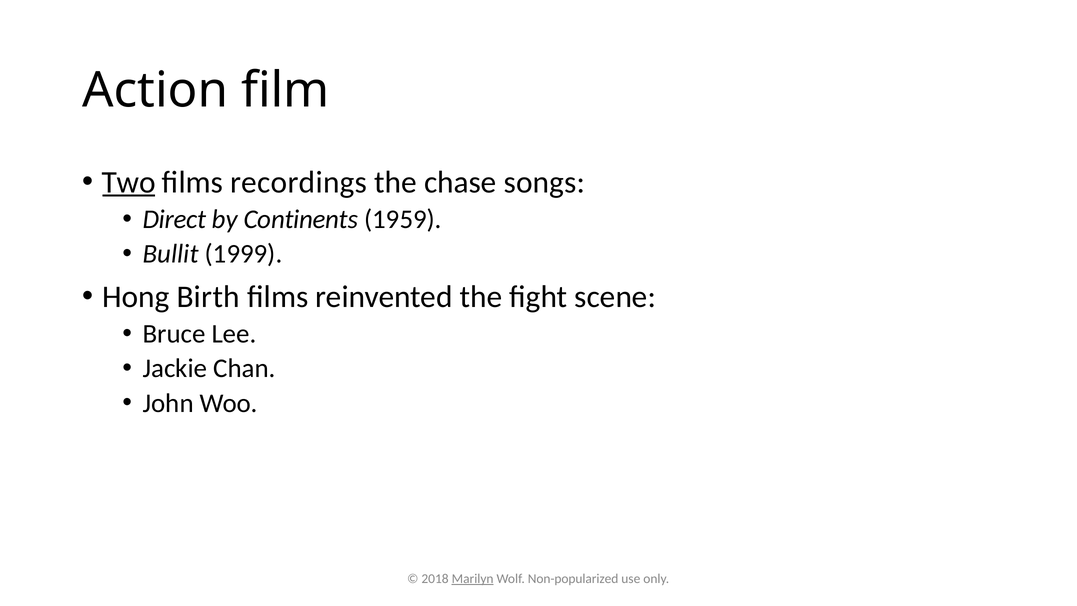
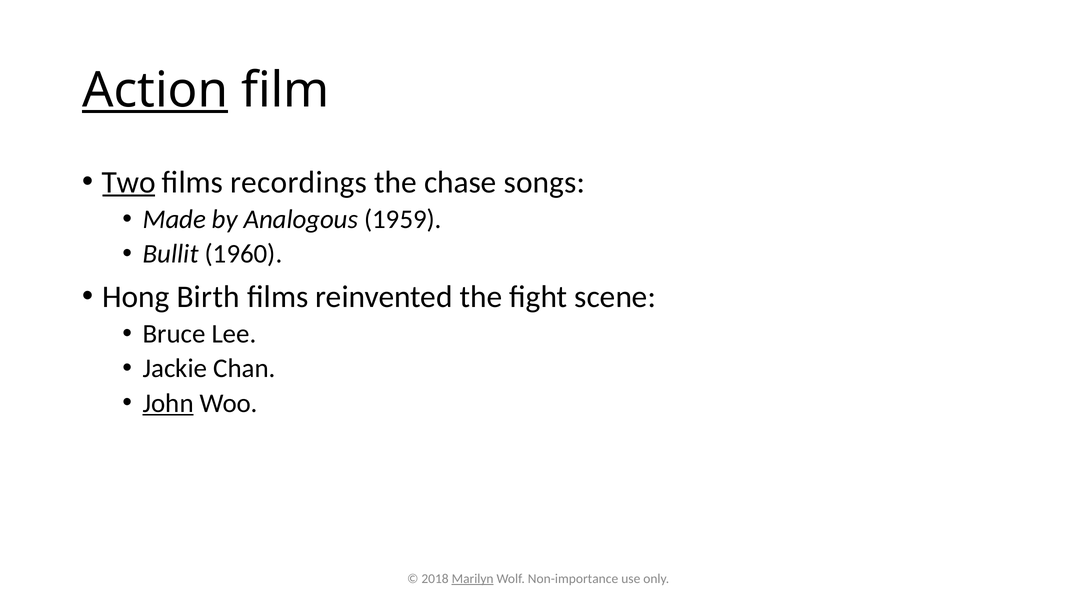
Action underline: none -> present (155, 90)
Direct: Direct -> Made (174, 219)
Continents: Continents -> Analogous (301, 219)
1999: 1999 -> 1960 (244, 254)
John underline: none -> present (168, 403)
Non-popularized: Non-popularized -> Non-importance (573, 578)
